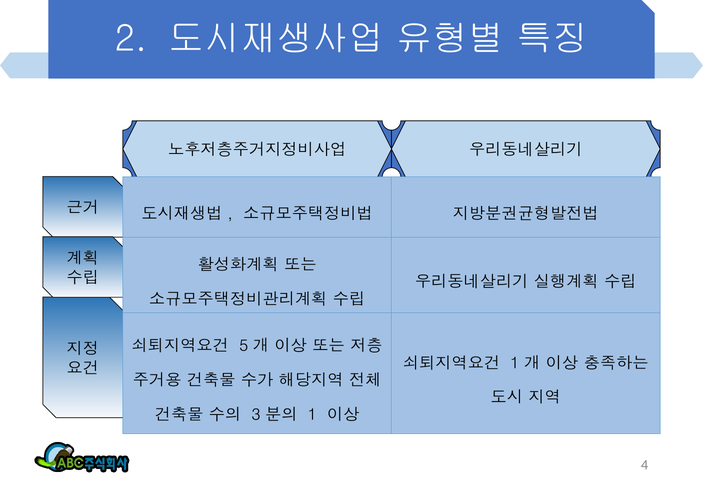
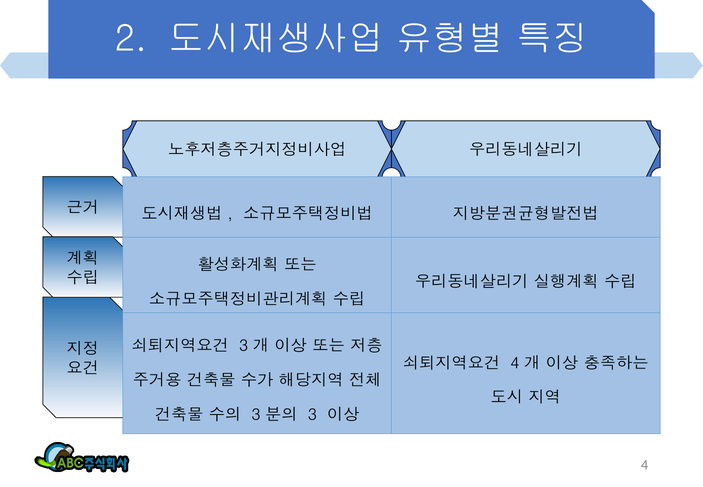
5: 5 -> 3 (244, 346)
1: 1 -> 4 (515, 363)
1: 1 -> 3 (312, 415)
